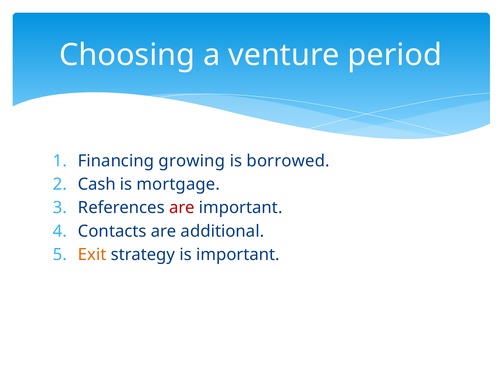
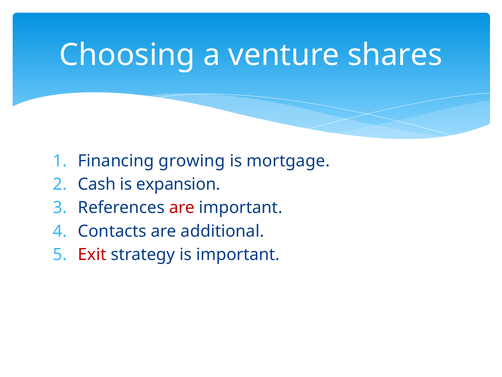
period: period -> shares (395, 55)
borrowed: borrowed -> mortgage (288, 161)
mortgage: mortgage -> expansion (178, 184)
Exit colour: orange -> red (92, 254)
